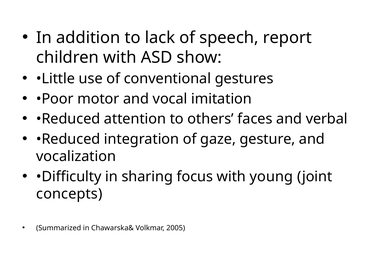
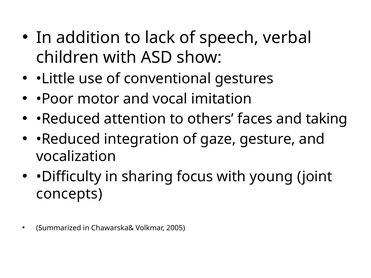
report: report -> verbal (287, 38)
verbal: verbal -> taking (327, 119)
